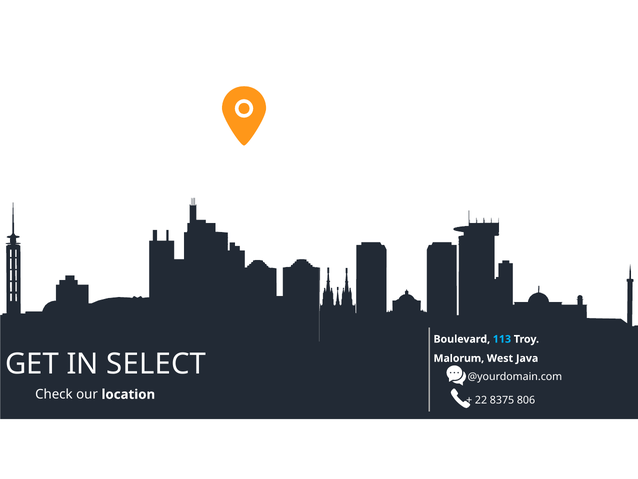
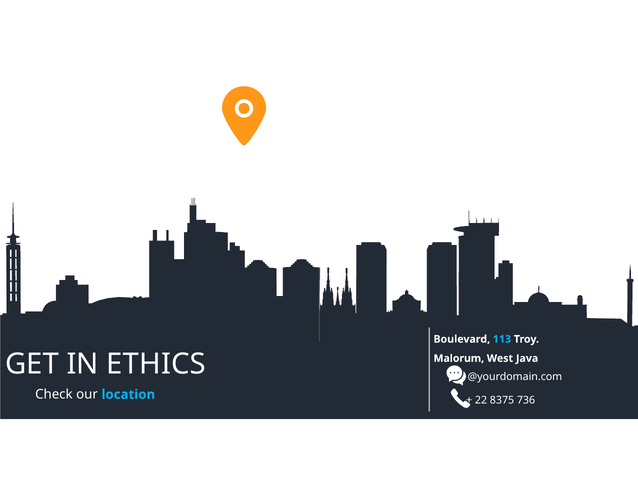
SELECT: SELECT -> ETHICS (156, 364)
location colour: white -> light blue (128, 394)
806: 806 -> 736 (526, 400)
